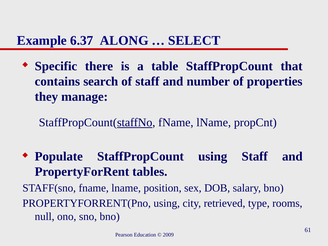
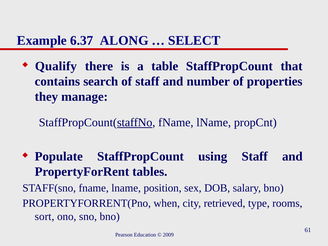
Specific: Specific -> Qualify (56, 66)
PROPERTYFORRENT(Pno using: using -> when (167, 203)
null: null -> sort (45, 216)
